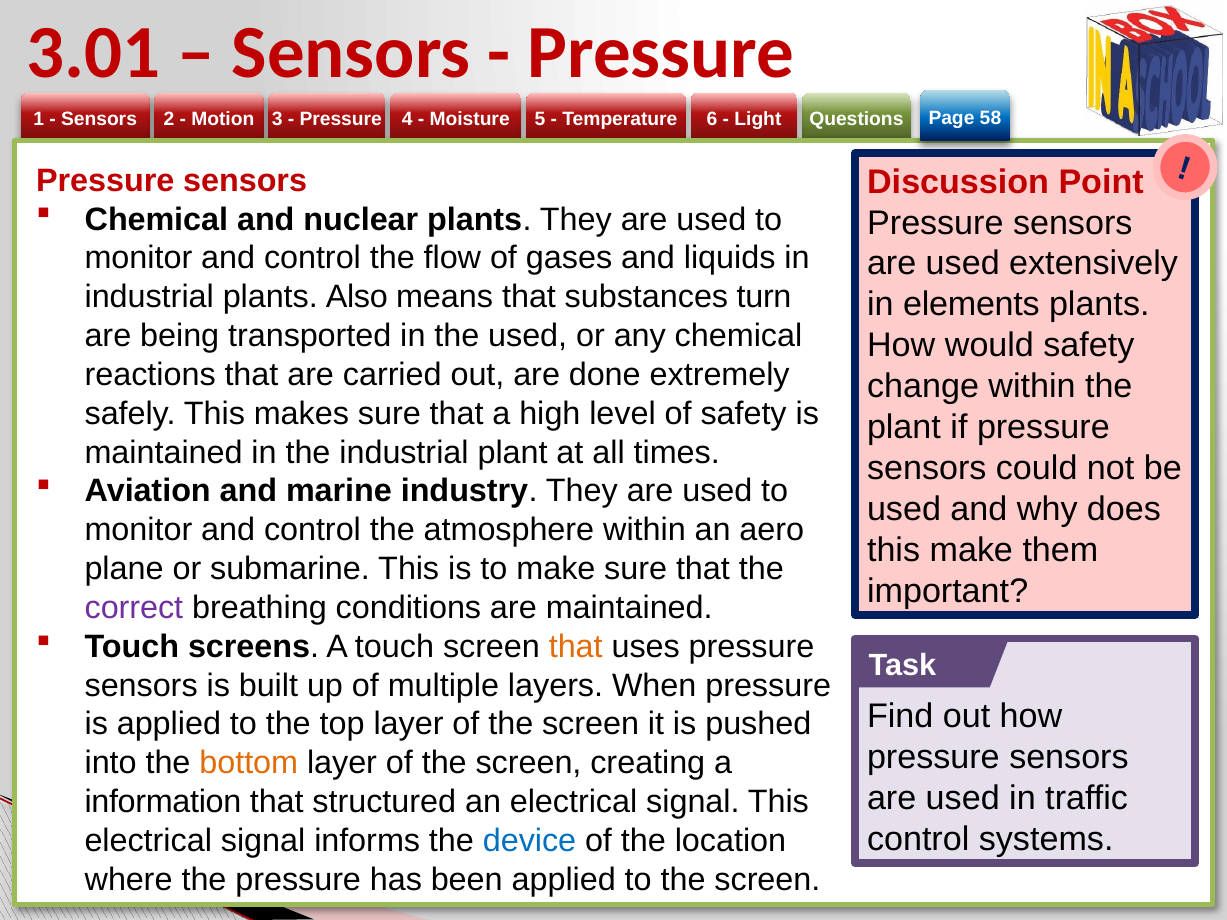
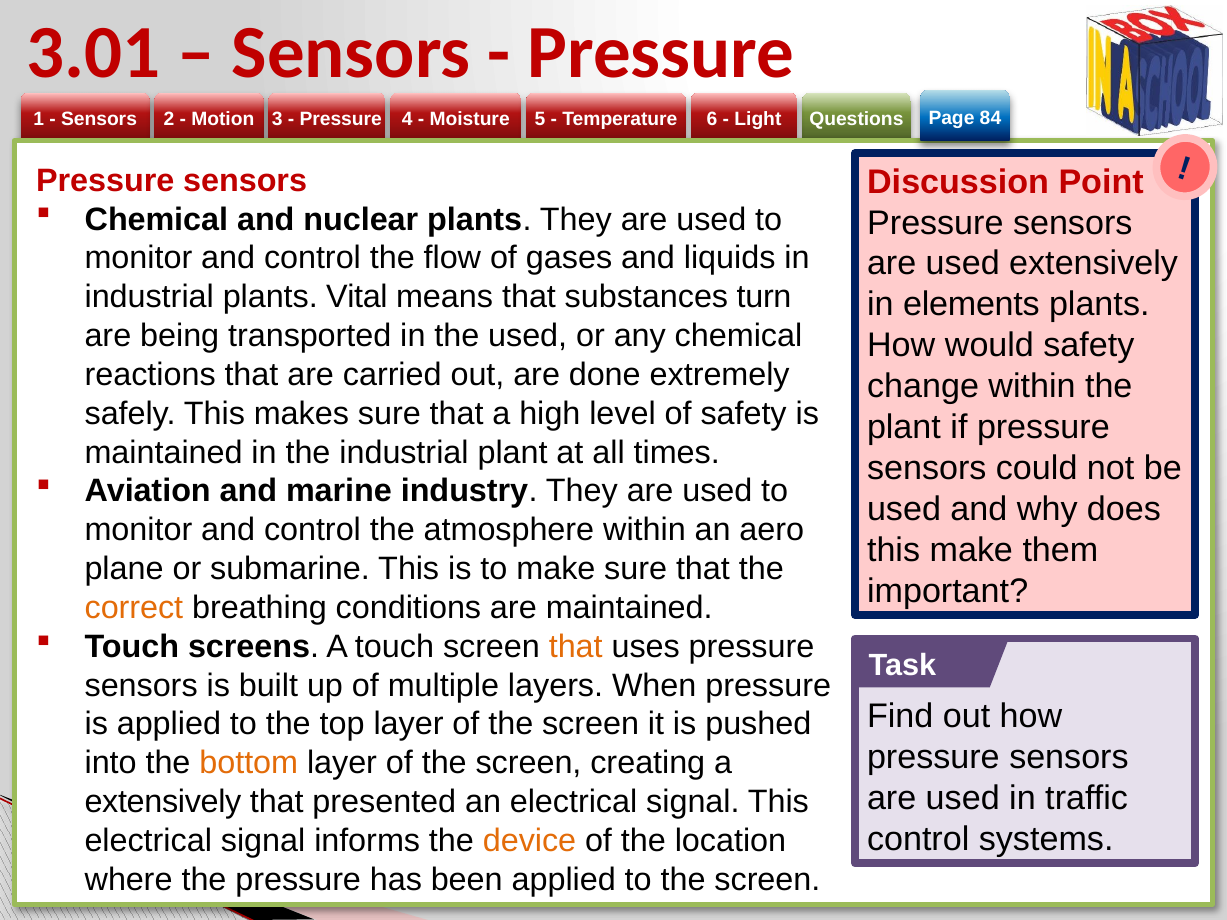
58: 58 -> 84 (990, 118)
Also: Also -> Vital (357, 297)
correct colour: purple -> orange (134, 608)
information: information -> extensively (163, 802)
structured: structured -> presented (384, 802)
device colour: blue -> orange (530, 841)
